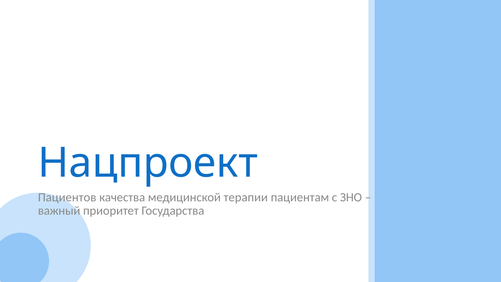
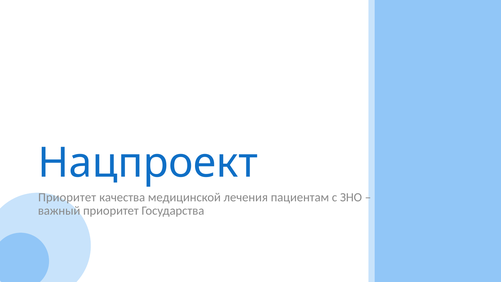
Пациентов: Пациентов -> Приоритет (67, 197)
терапии: терапии -> лечения (246, 197)
